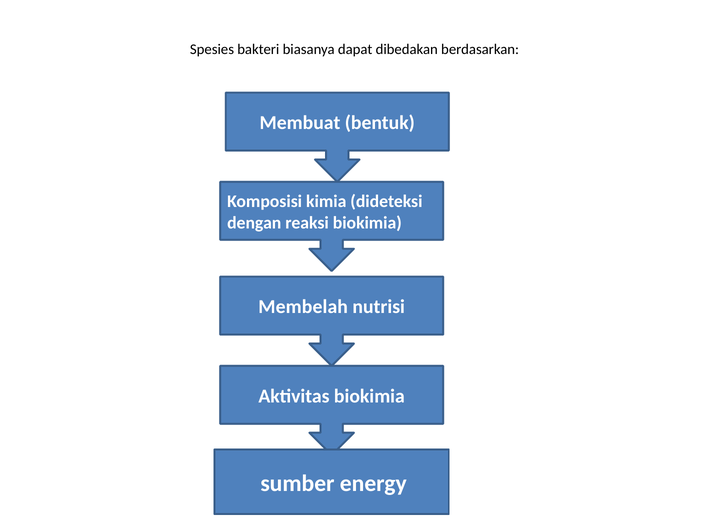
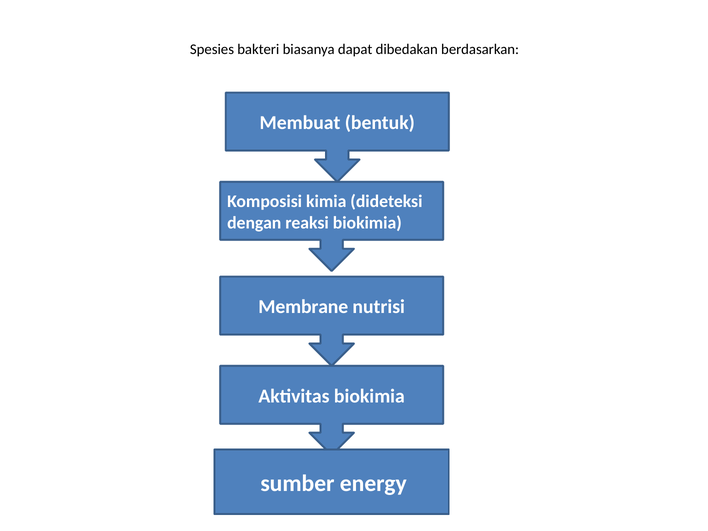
Membelah: Membelah -> Membrane (303, 307)
